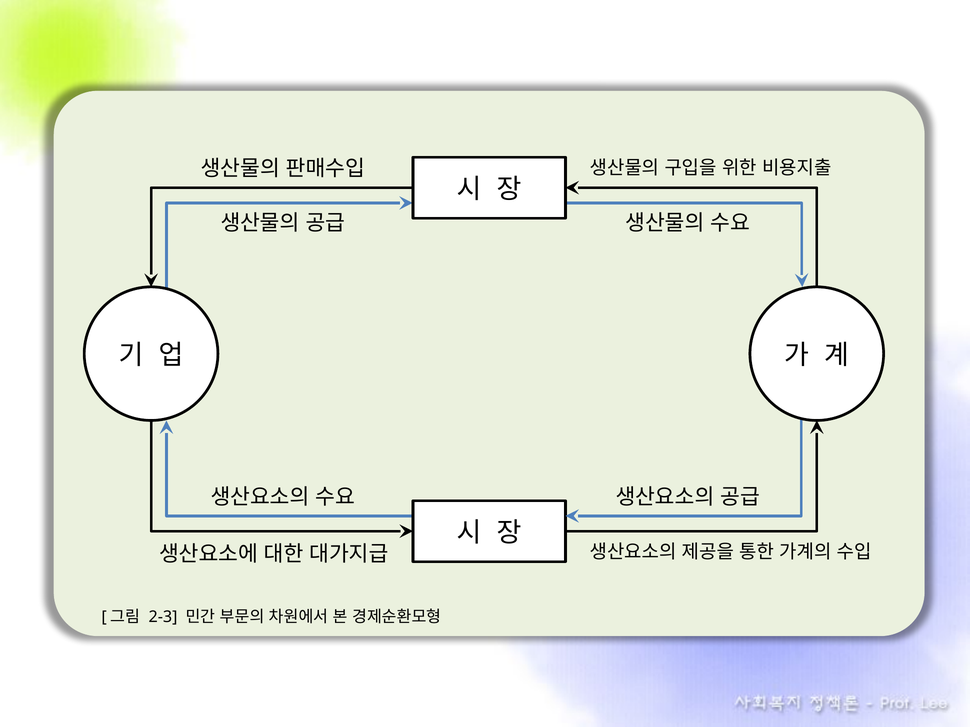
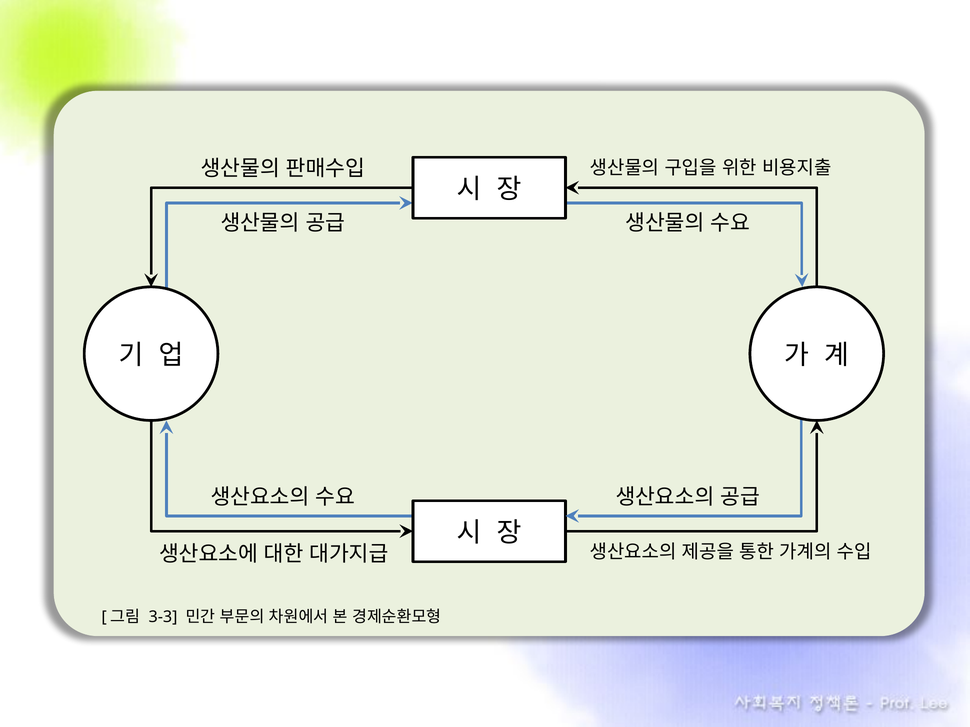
2-3: 2-3 -> 3-3 (163, 617)
